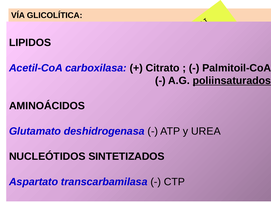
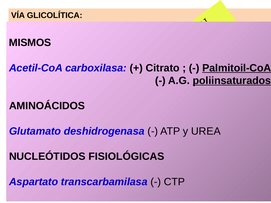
LIPIDOS: LIPIDOS -> MISMOS (30, 43)
Palmitoil-CoA underline: none -> present (237, 68)
SINTETIZADOS: SINTETIZADOS -> FISIOLÓGICAS (126, 157)
